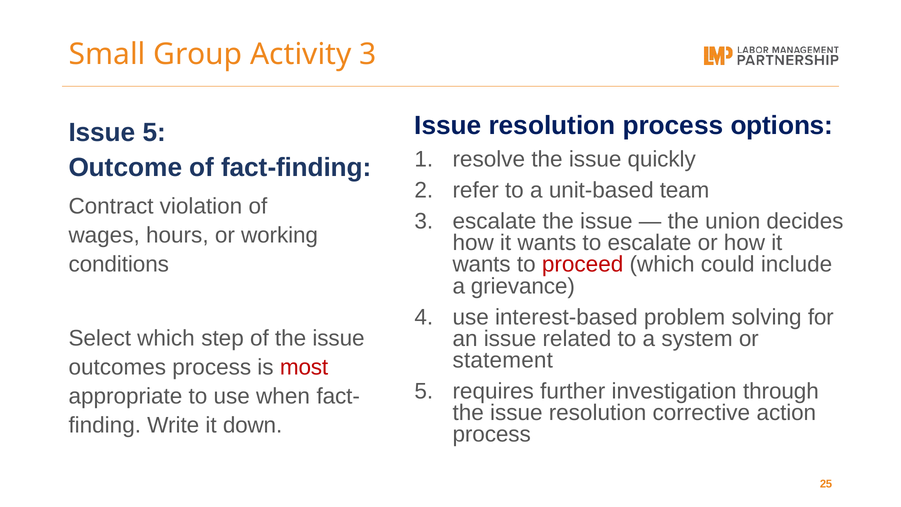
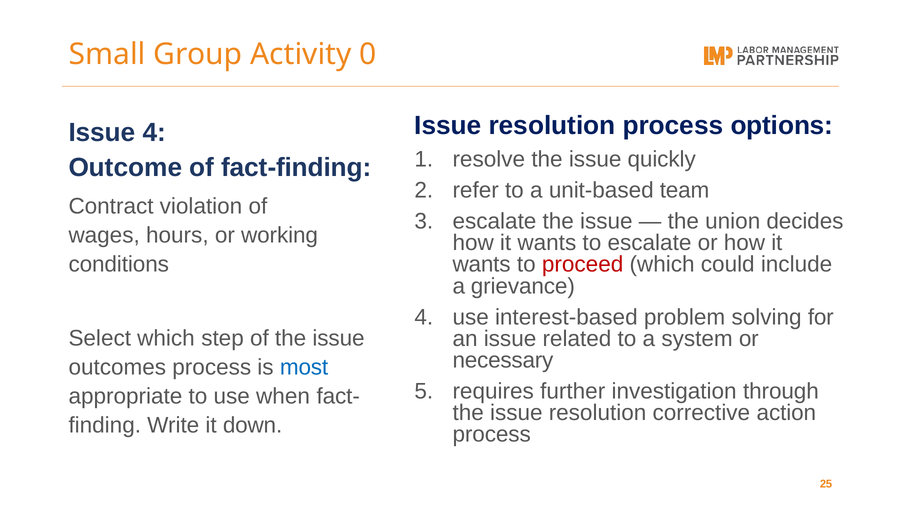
Activity 3: 3 -> 0 (368, 54)
Issue 5: 5 -> 4 (154, 133)
statement: statement -> necessary (503, 360)
most colour: red -> blue (304, 367)
